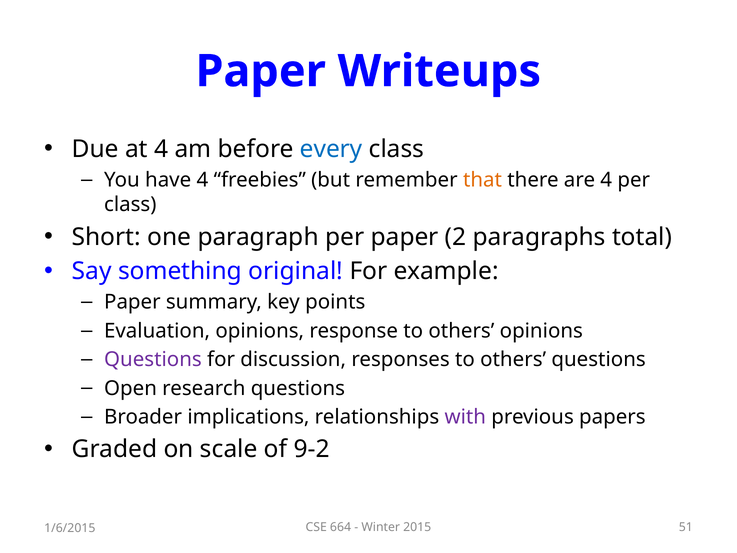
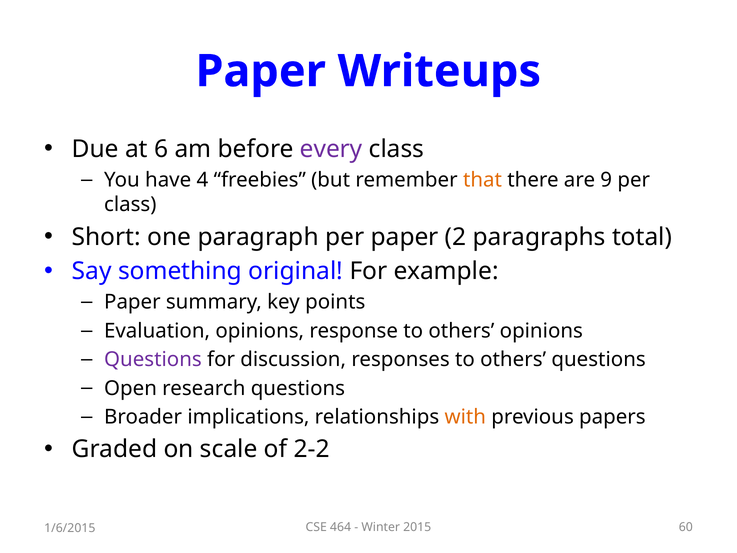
at 4: 4 -> 6 (161, 149)
every colour: blue -> purple (331, 149)
are 4: 4 -> 9 (606, 180)
with colour: purple -> orange (465, 417)
9-2: 9-2 -> 2-2 (312, 449)
664: 664 -> 464 (341, 527)
51: 51 -> 60 (686, 527)
